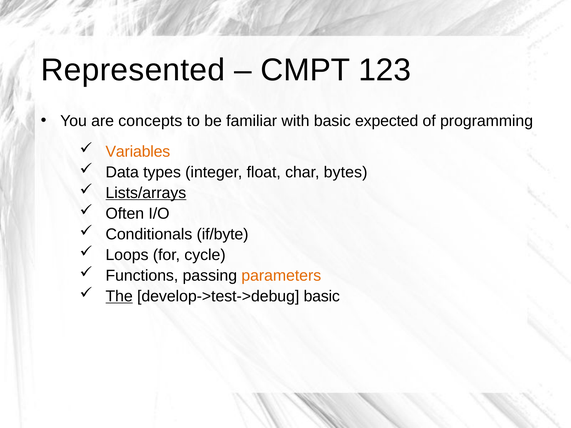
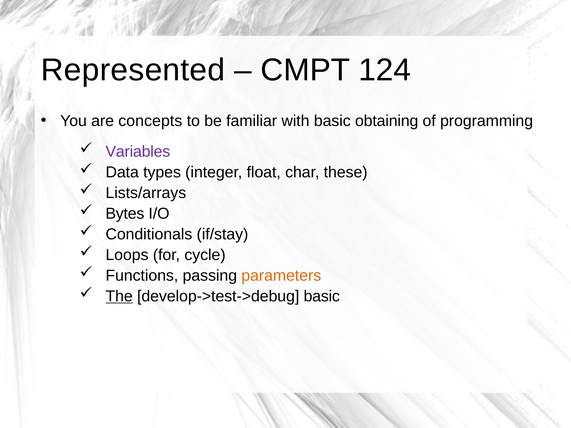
123: 123 -> 124 (385, 70)
expected: expected -> obtaining (387, 121)
Variables colour: orange -> purple (138, 152)
bytes: bytes -> these (346, 172)
Lists/arrays underline: present -> none (146, 193)
Often: Often -> Bytes (125, 214)
if/byte: if/byte -> if/stay (222, 234)
